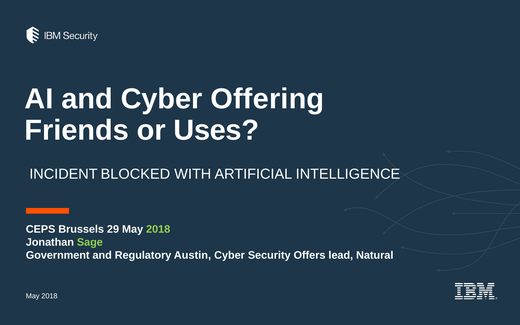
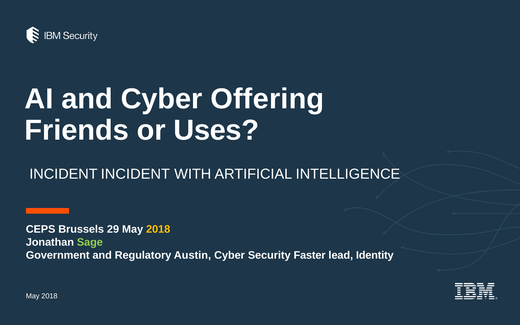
INCIDENT BLOCKED: BLOCKED -> INCIDENT (135, 174)
2018 colour: light green -> yellow (158, 229)
Offers: Offers -> Faster (310, 255)
Natural: Natural -> Identity (375, 255)
